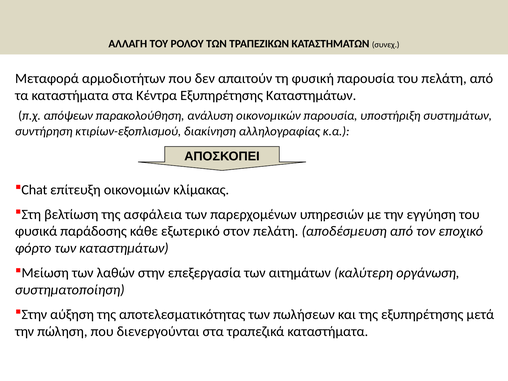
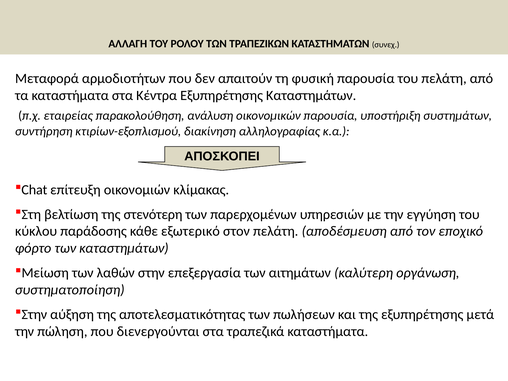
απόψεων: απόψεων -> εταιρείας (68, 116)
ασφάλεια: ασφάλεια -> στενότερη (153, 214)
φυσικά: φυσικά -> κύκλου (36, 231)
